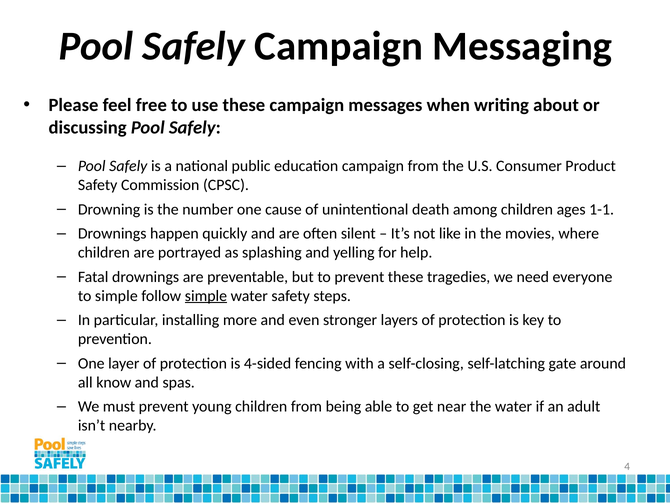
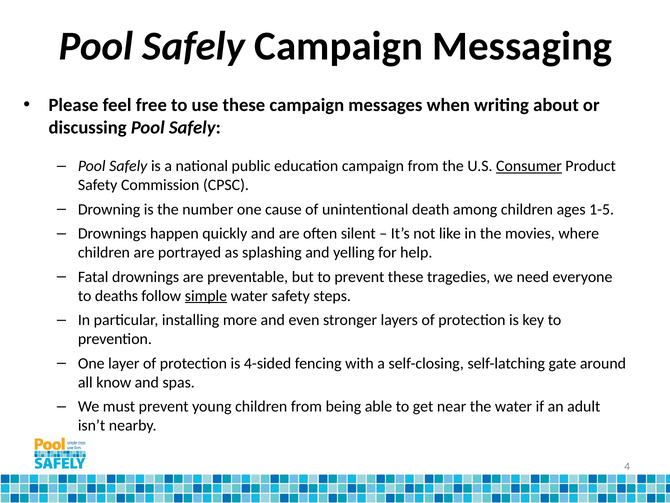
Consumer underline: none -> present (529, 166)
1-1: 1-1 -> 1-5 (602, 209)
to simple: simple -> deaths (116, 296)
